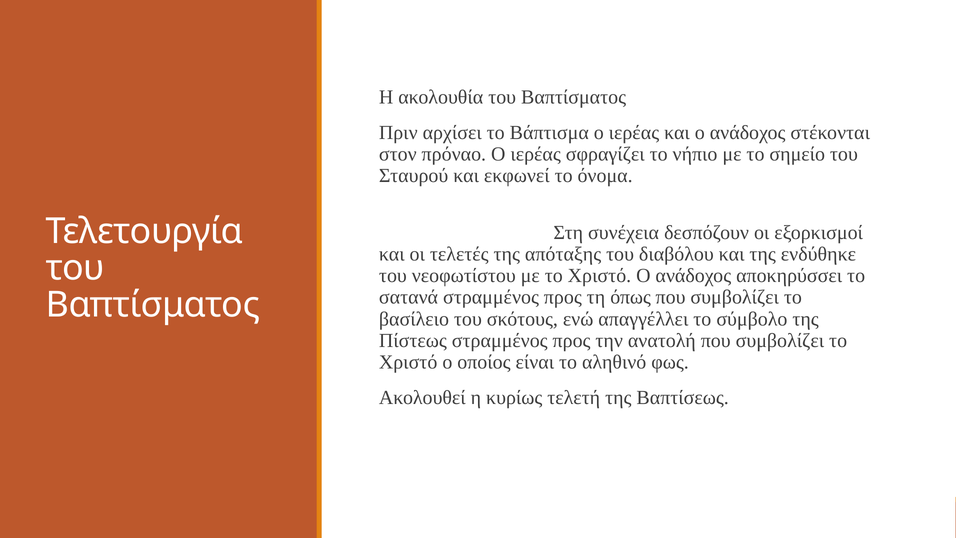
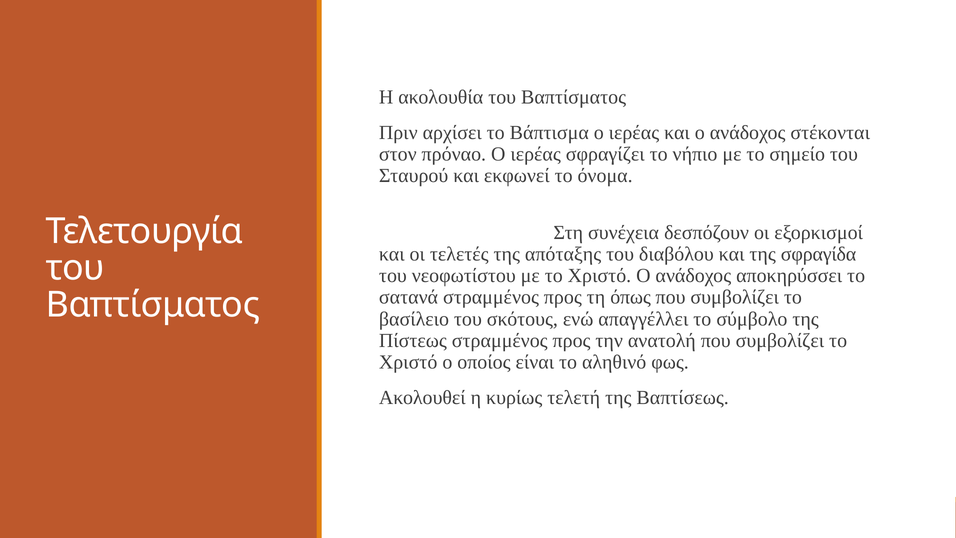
ενδύθηκε: ενδύθηκε -> σφραγίδα (819, 254)
